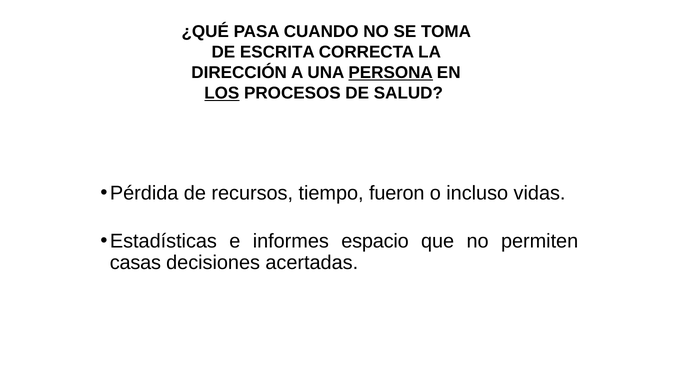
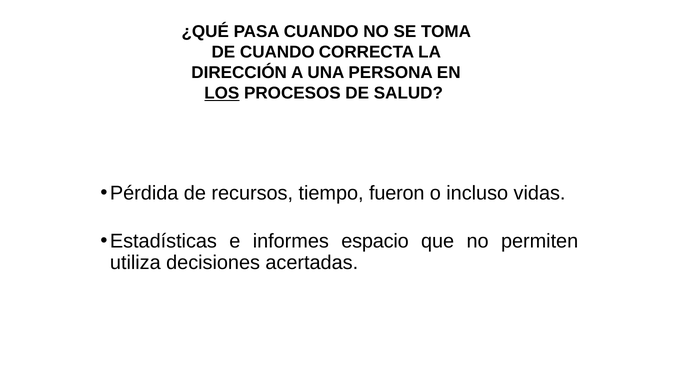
DE ESCRITA: ESCRITA -> CUANDO (277, 52)
PERSONA underline: present -> none (391, 73)
casas: casas -> utiliza (135, 262)
